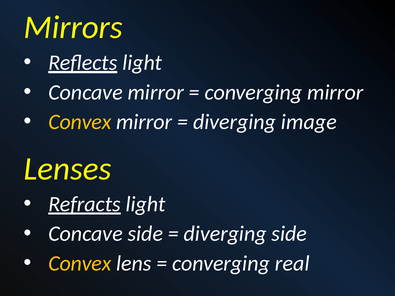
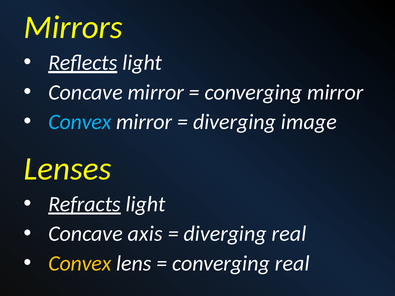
Convex colour: yellow -> light blue (80, 122)
Concave side: side -> axis (145, 234)
diverging side: side -> real (289, 234)
